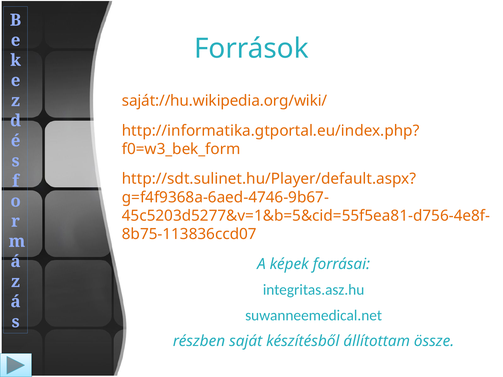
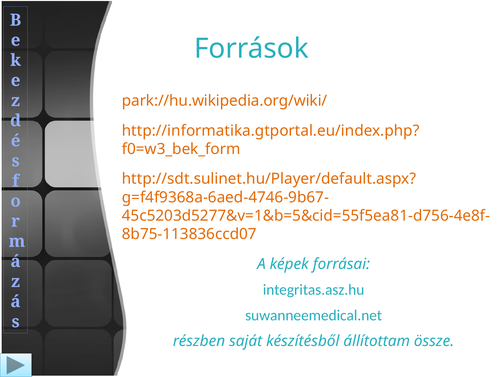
saját://hu.wikipedia.org/wiki/: saját://hu.wikipedia.org/wiki/ -> park://hu.wikipedia.org/wiki/ (225, 101)
